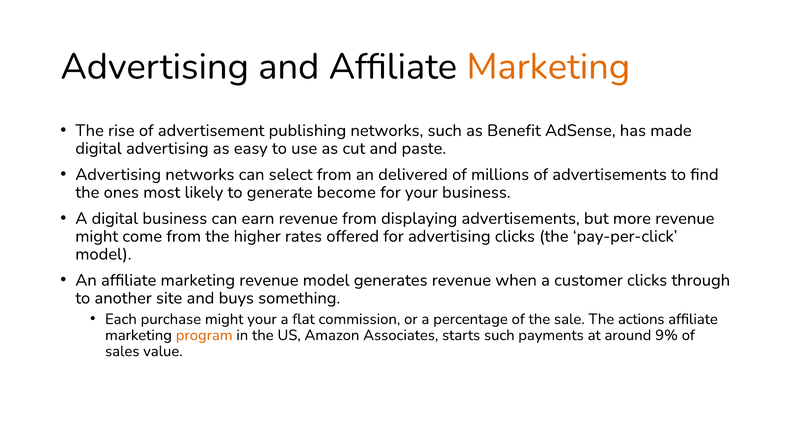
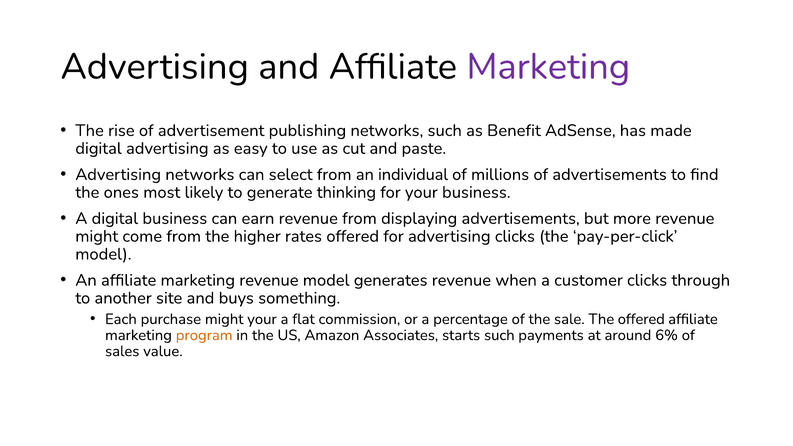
Marketing colour: orange -> purple (548, 67)
delivered: delivered -> individual (413, 174)
become: become -> thinking (346, 192)
The actions: actions -> offered (641, 319)
9%: 9% -> 6% (667, 335)
